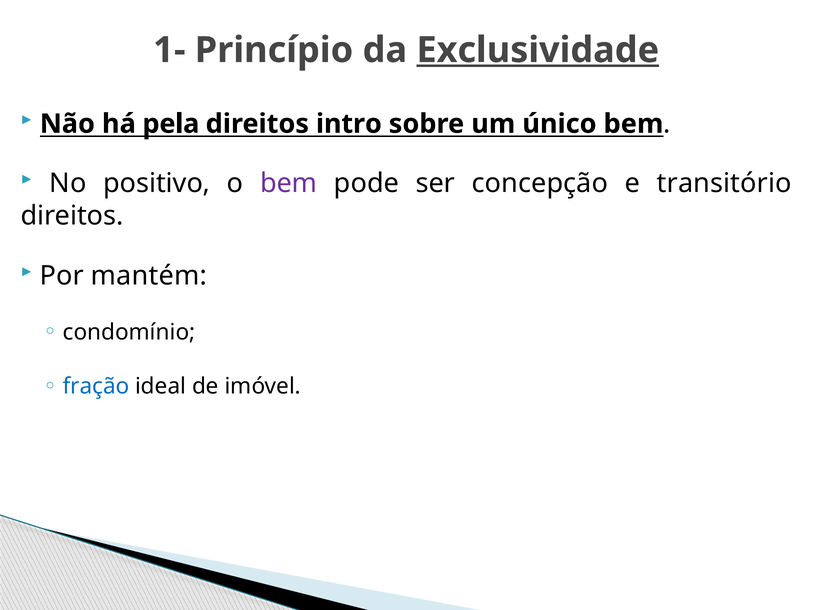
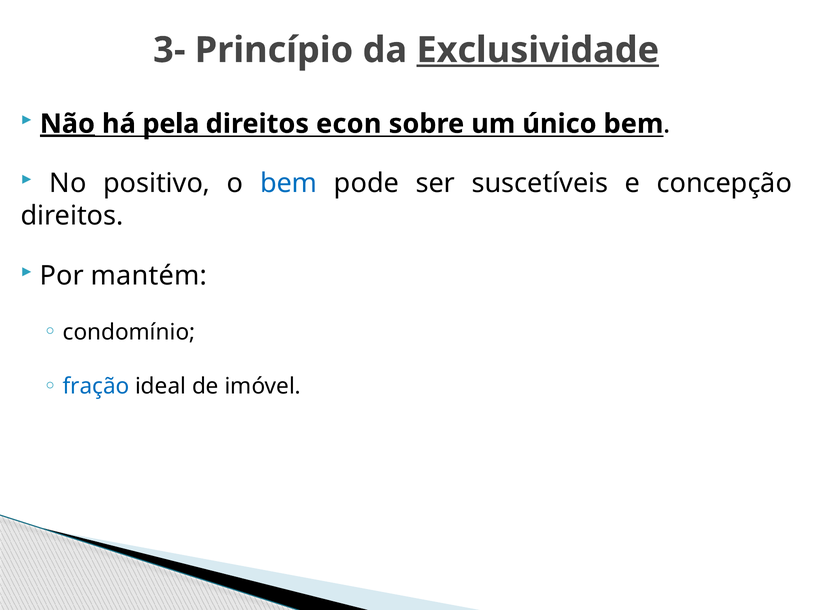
1-: 1- -> 3- (169, 50)
Não underline: none -> present (67, 124)
intro: intro -> econ (349, 124)
bem colour: purple -> blue (289, 183)
concepção: concepção -> suscetíveis (540, 183)
transitório: transitório -> concepção (724, 183)
